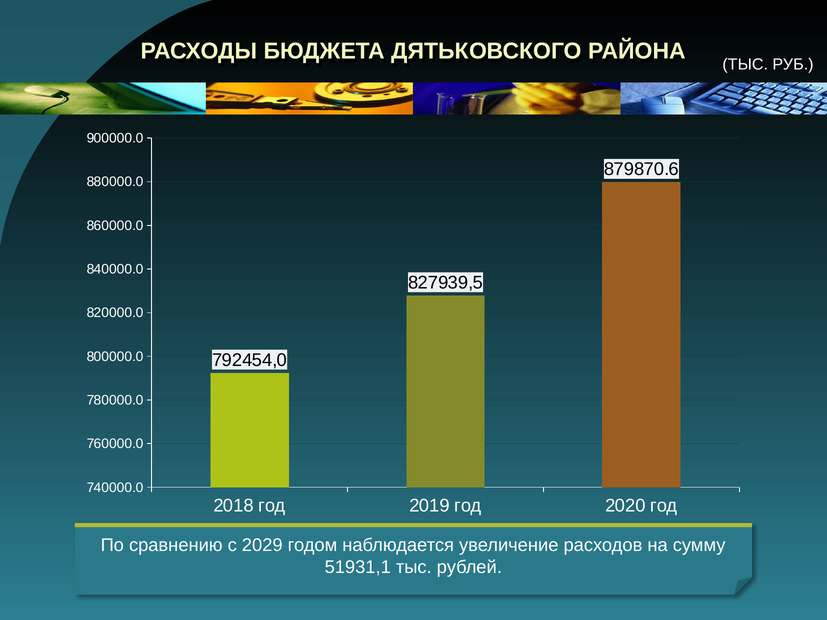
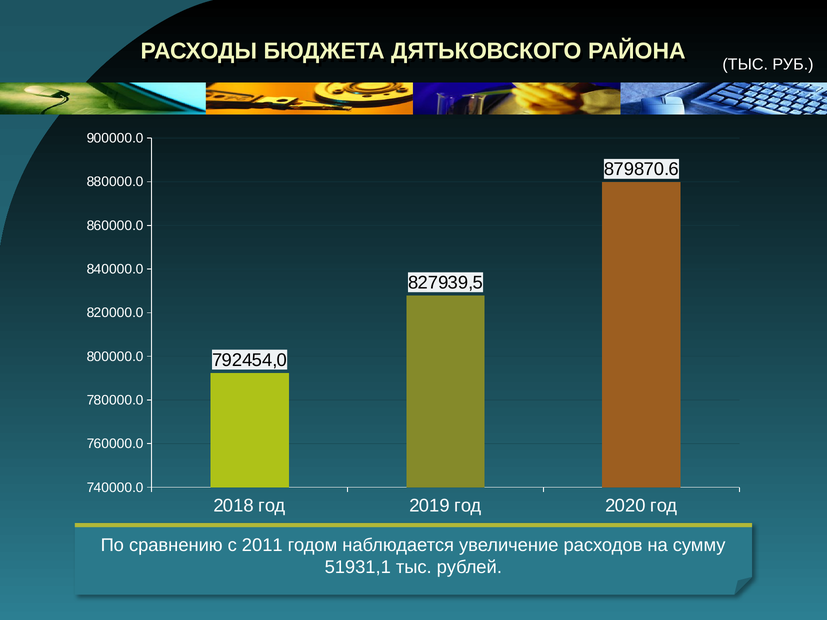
2029: 2029 -> 2011 (262, 545)
